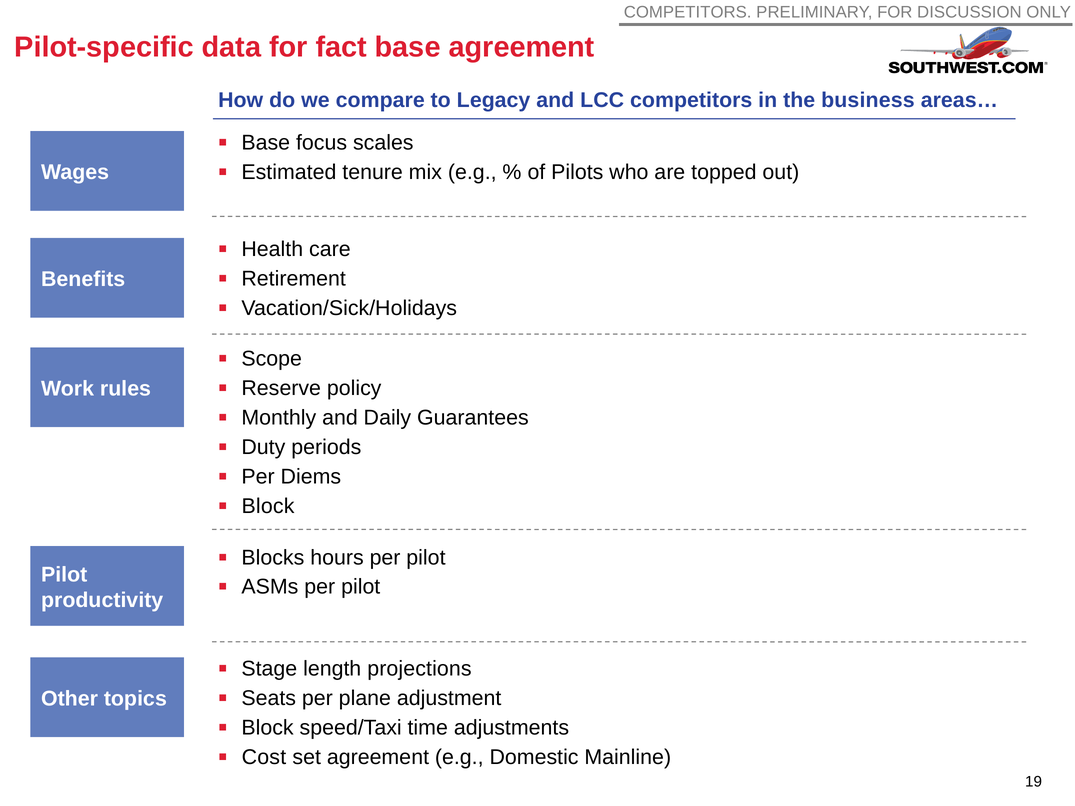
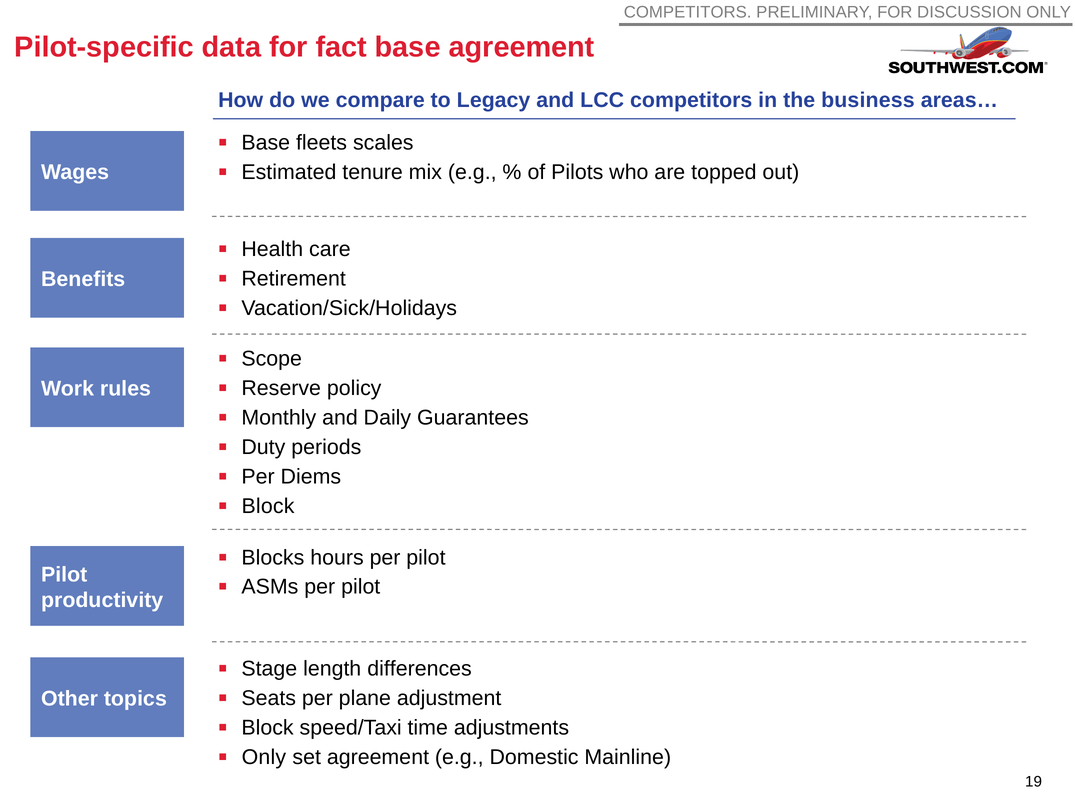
focus: focus -> fleets (322, 143)
projections: projections -> differences (420, 669)
Cost: Cost -> Only (264, 757)
